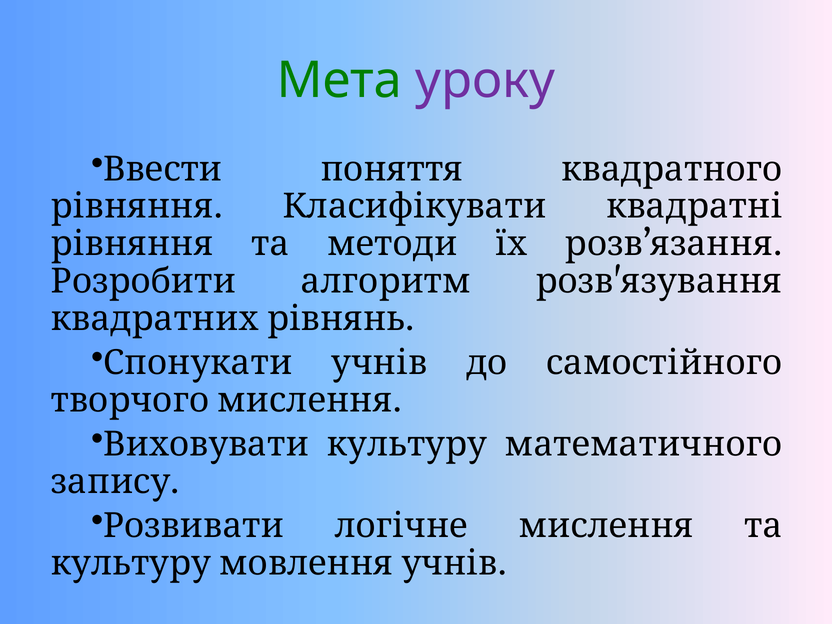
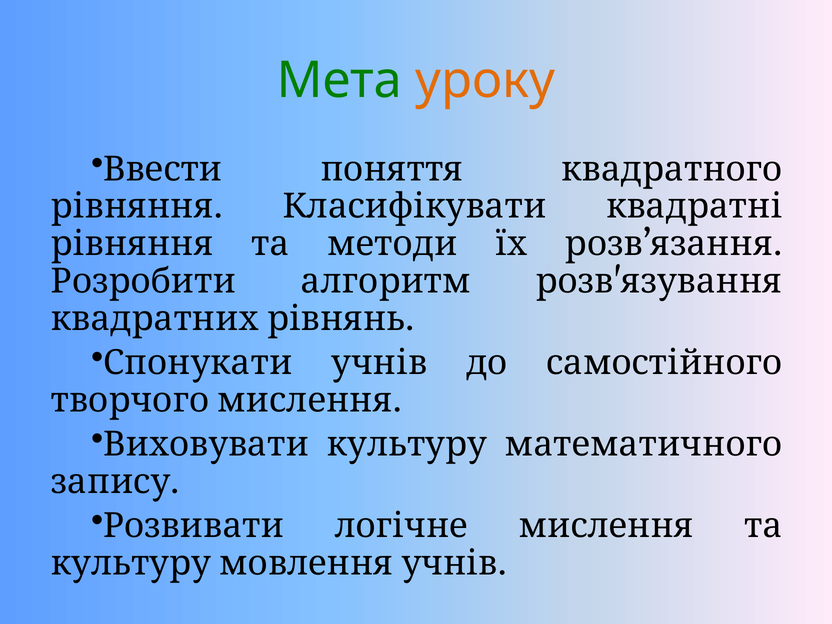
уроку colour: purple -> orange (485, 81)
